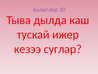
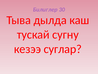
ижер: ижер -> сугну (65, 34)
